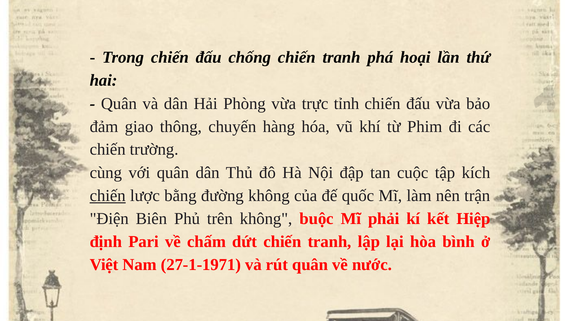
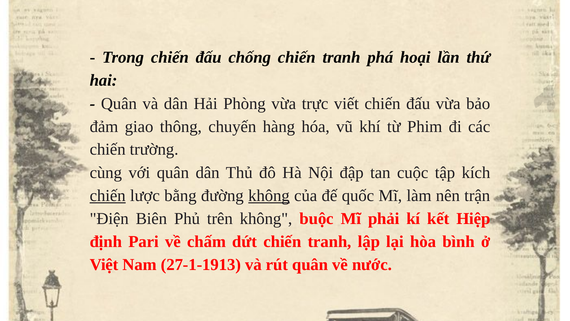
tỉnh: tỉnh -> viết (346, 103)
không underline: none -> present (269, 195)
27-1-1971: 27-1-1971 -> 27-1-1913 (201, 264)
